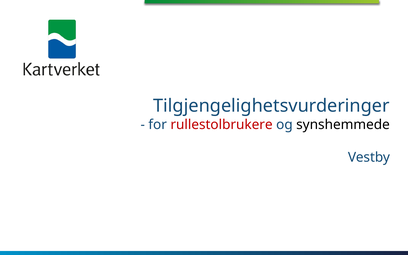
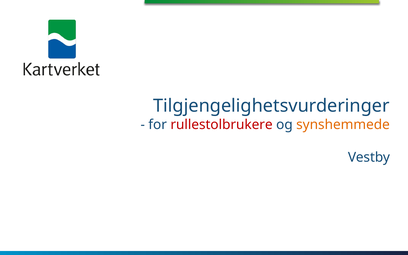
synshemmede colour: black -> orange (343, 125)
